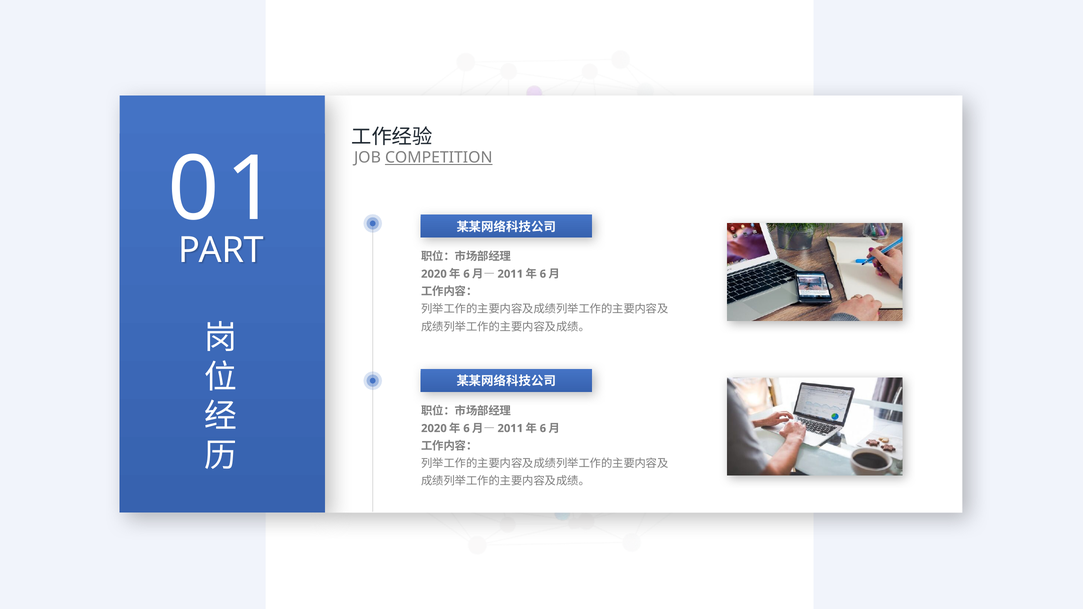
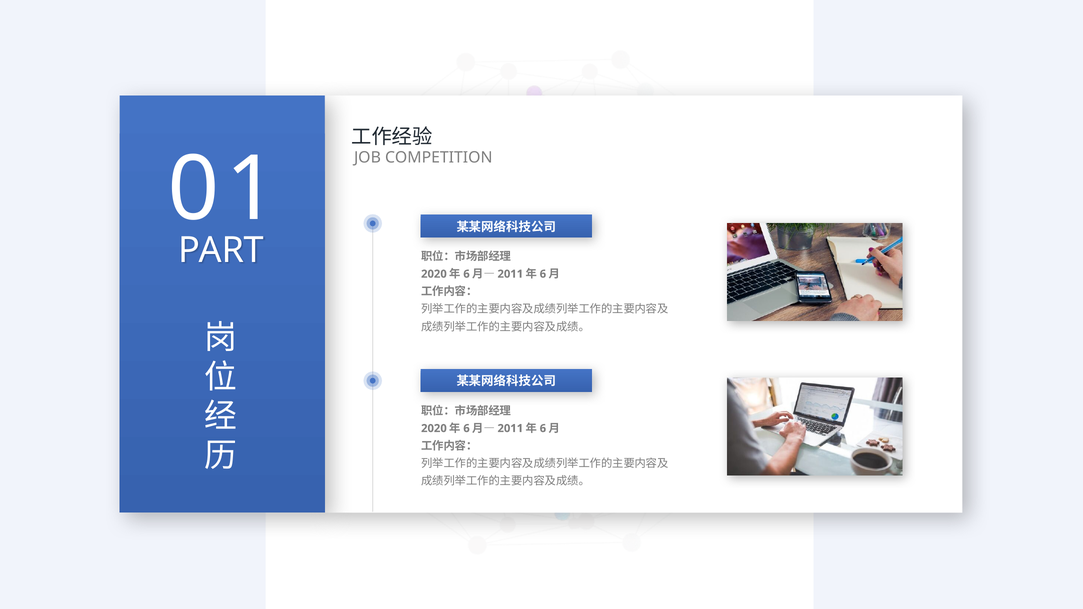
COMPETITION underline: present -> none (439, 158)
